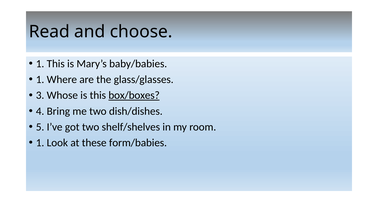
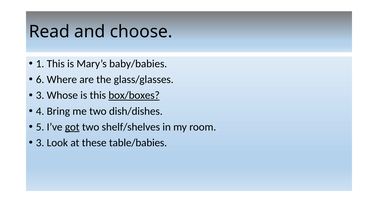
1: 1 -> 6 (40, 80)
got underline: none -> present (72, 127)
1: 1 -> 3 (40, 143)
form/babies: form/babies -> table/babies (138, 143)
